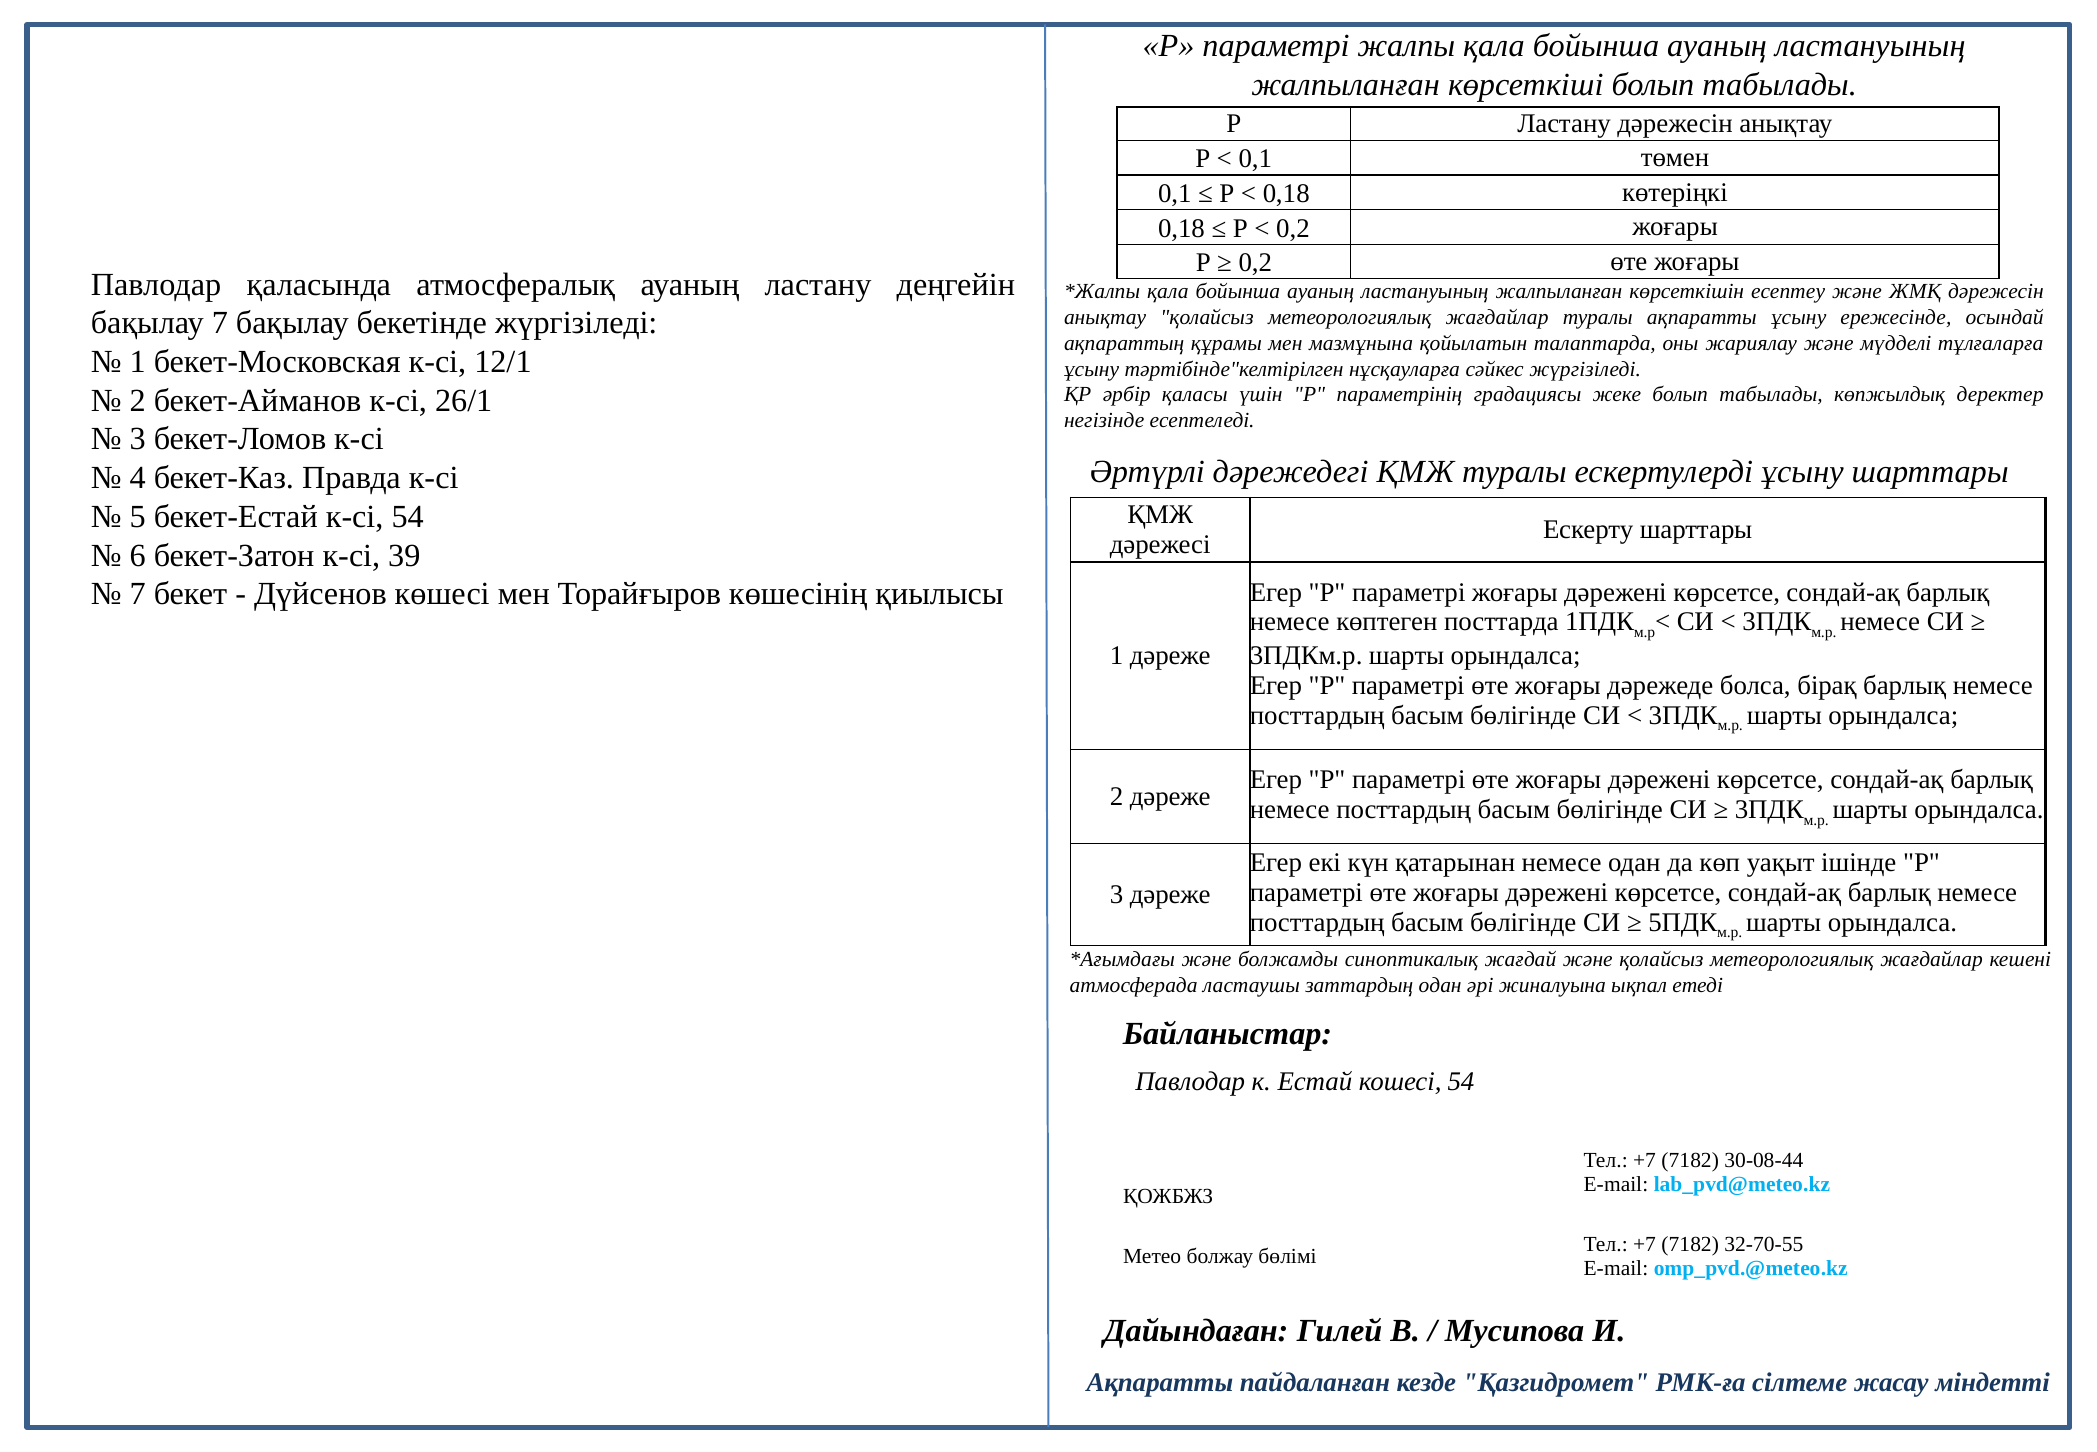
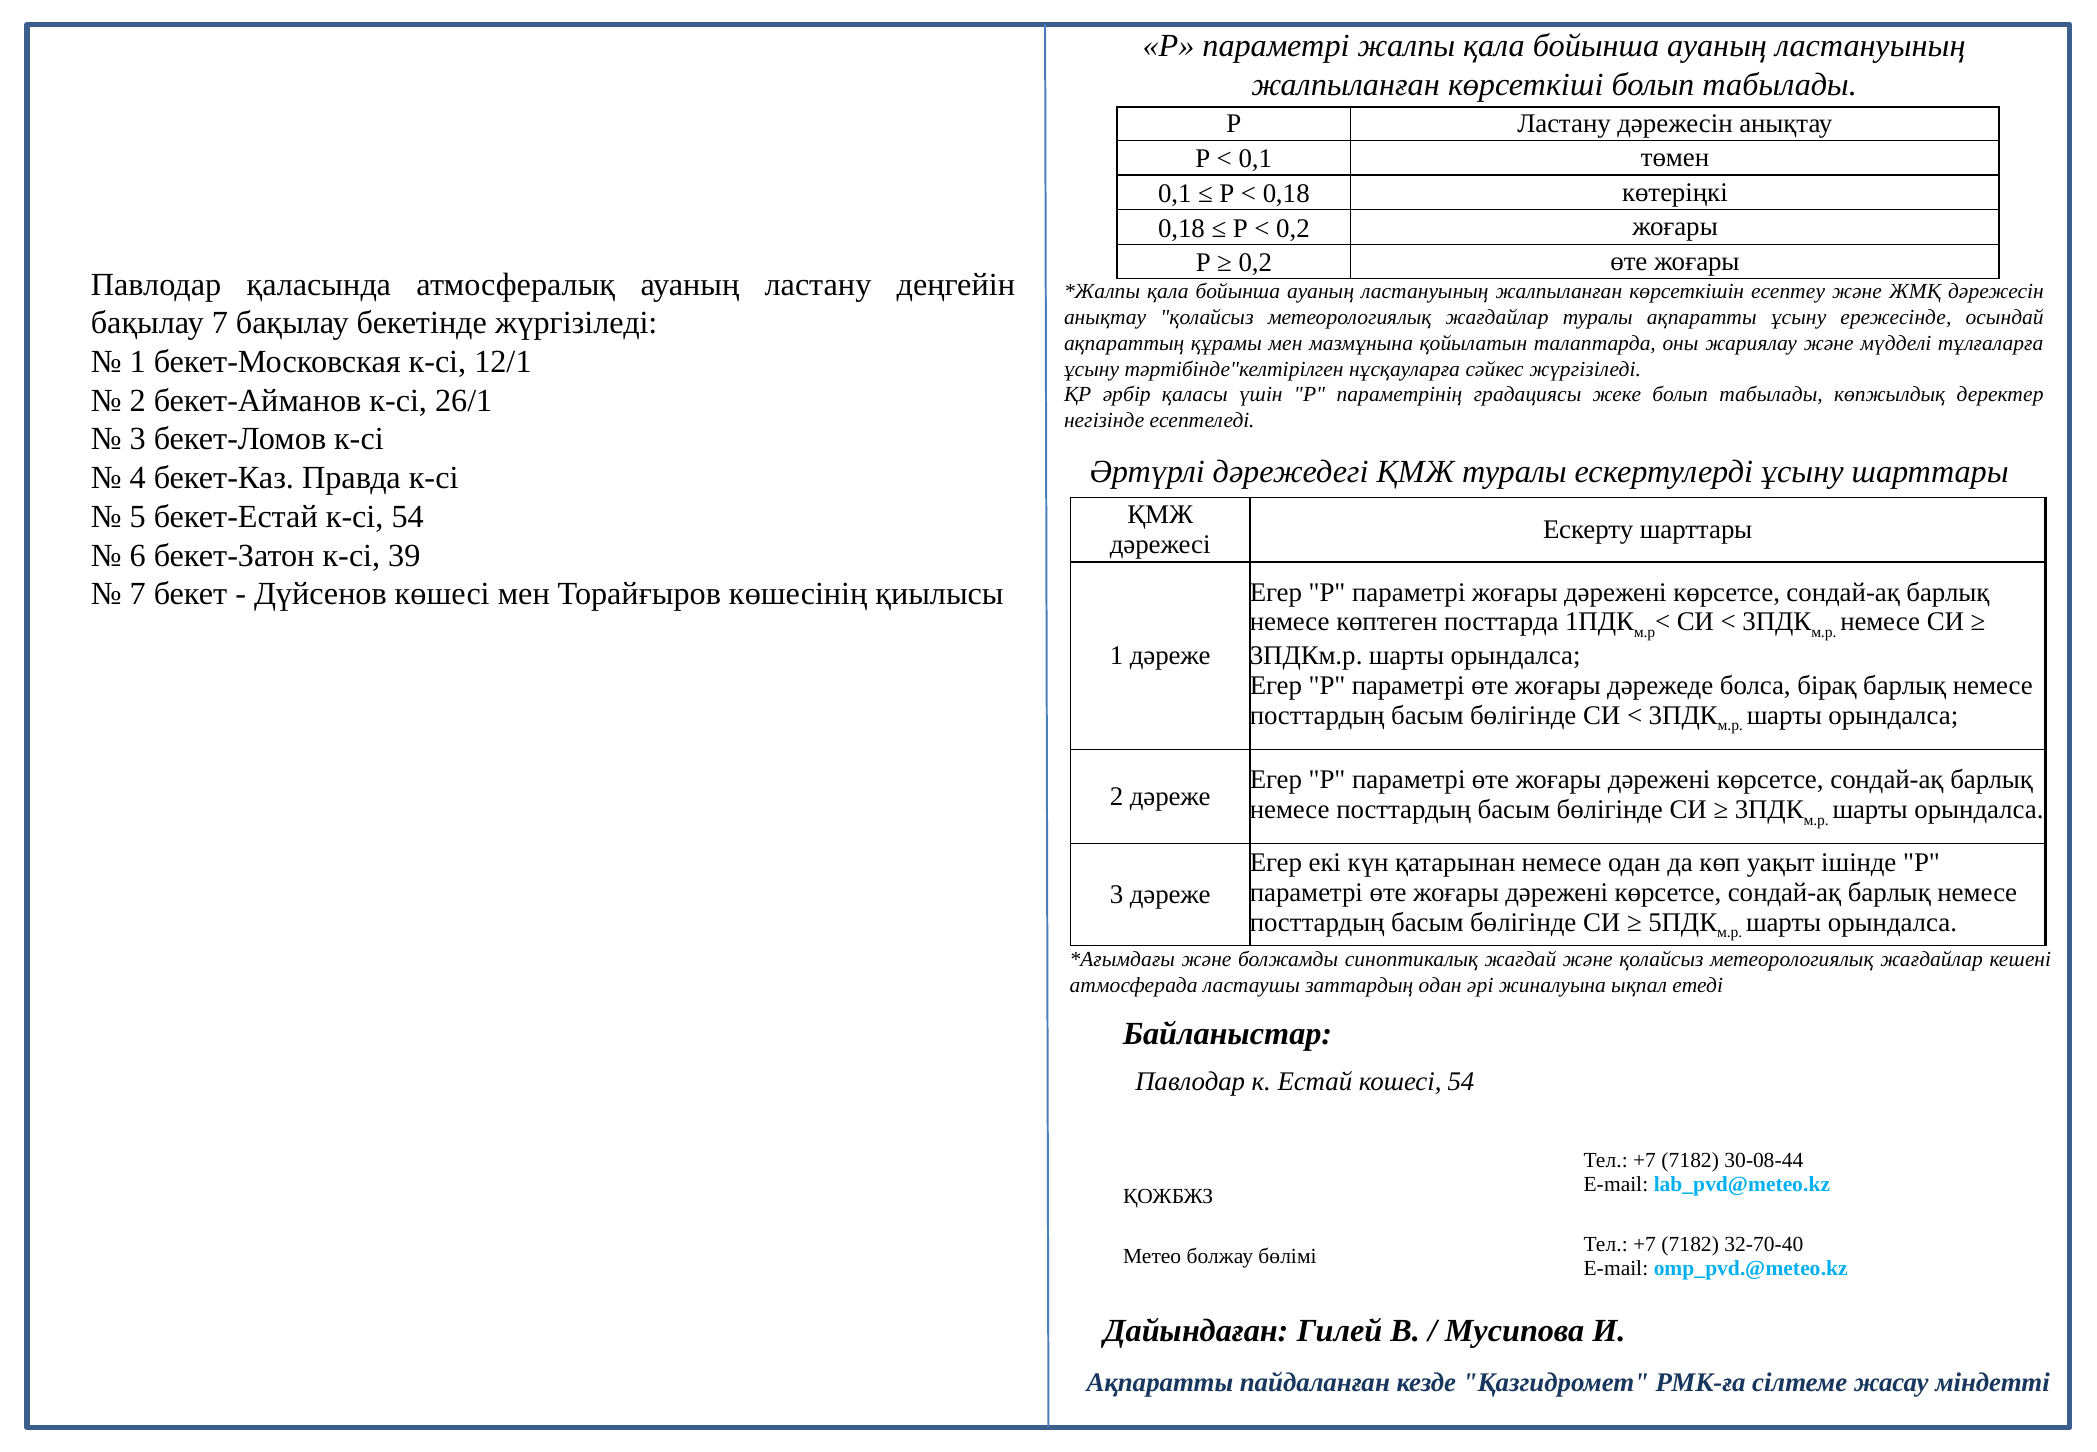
32-70-55: 32-70-55 -> 32-70-40 (1764, 1244)
